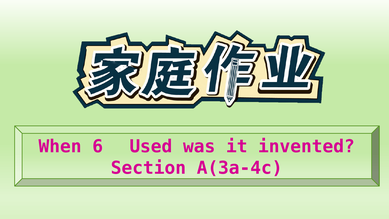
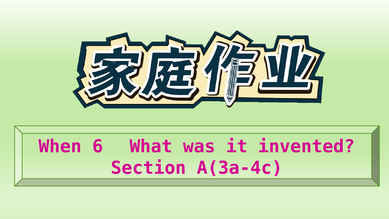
Used: Used -> What (151, 146)
